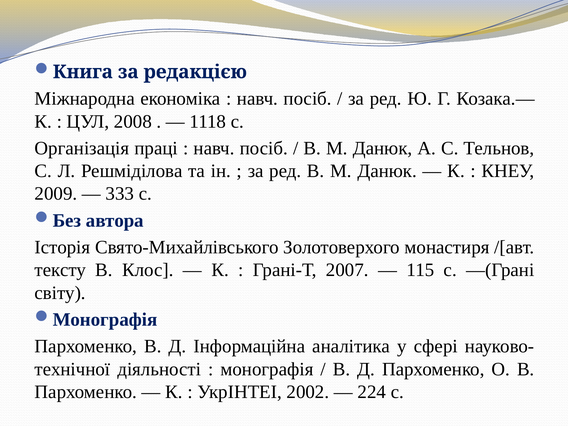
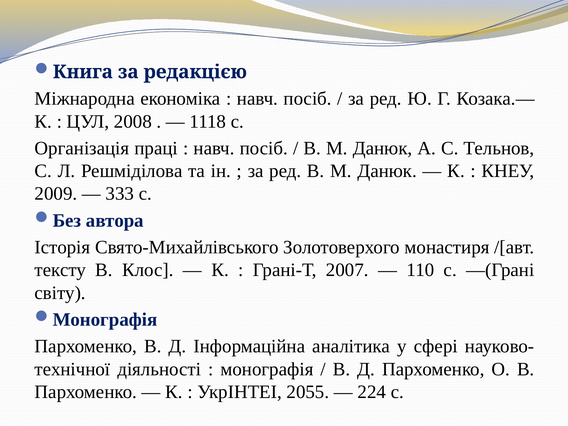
115: 115 -> 110 (420, 270)
2002: 2002 -> 2055 (308, 392)
